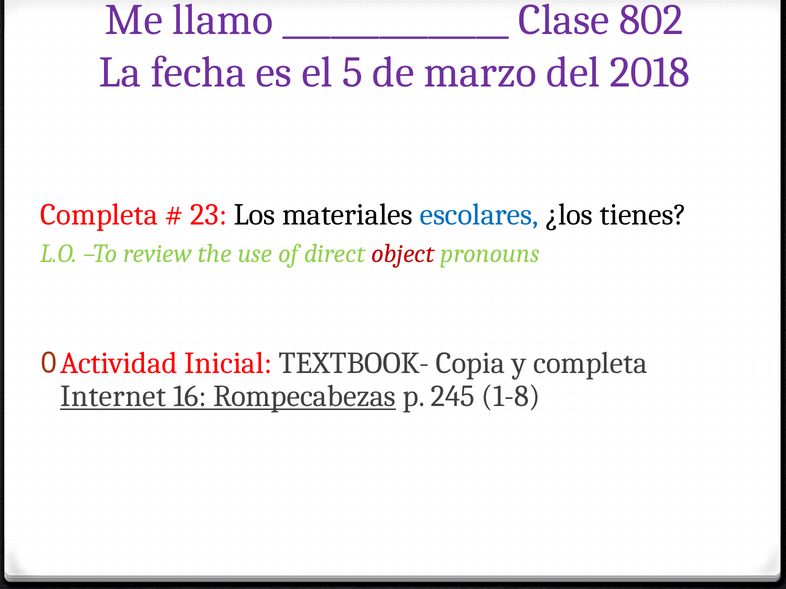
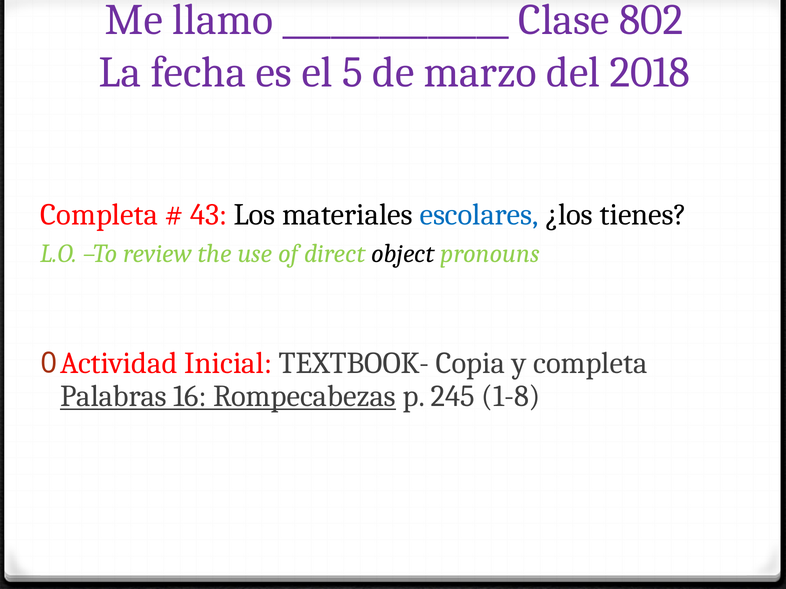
23: 23 -> 43 (209, 215)
object colour: red -> black (403, 254)
Internet: Internet -> Palabras (113, 397)
